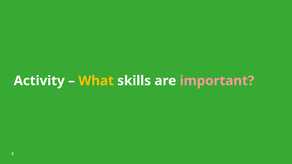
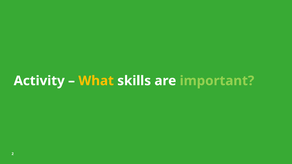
important colour: pink -> light green (217, 81)
